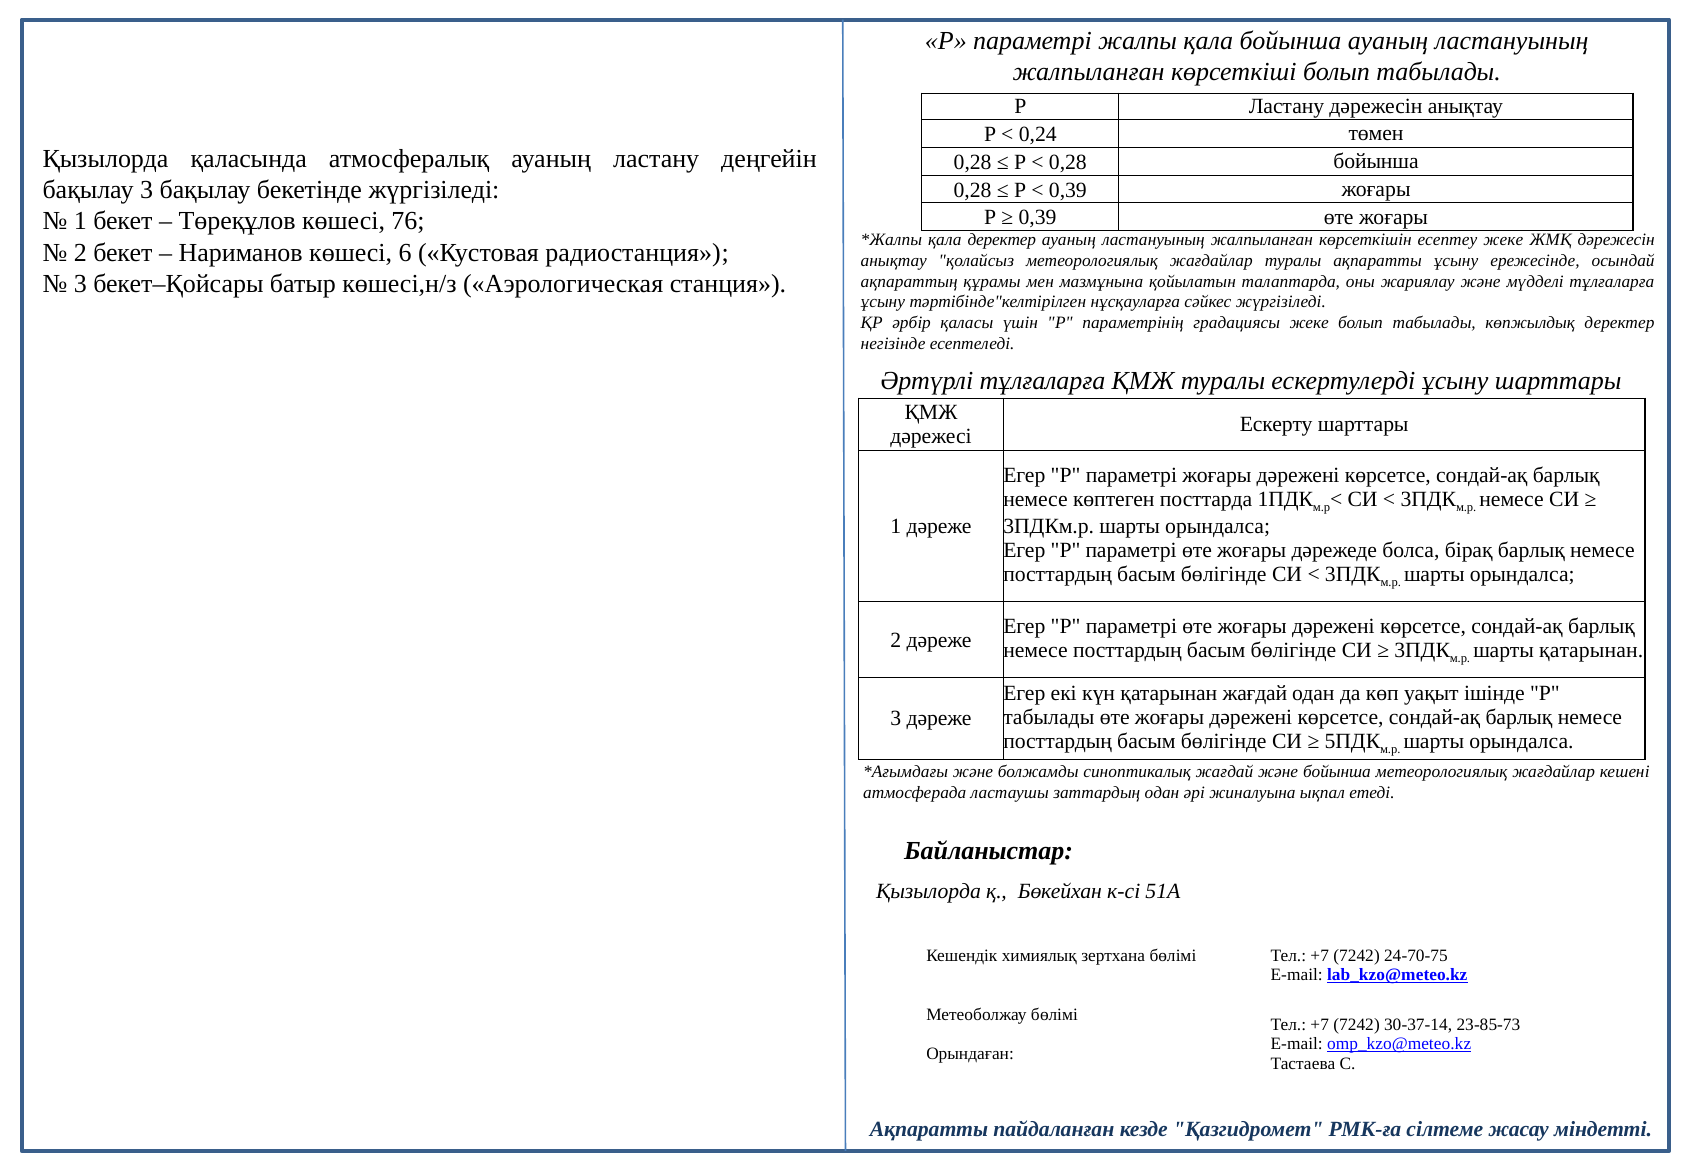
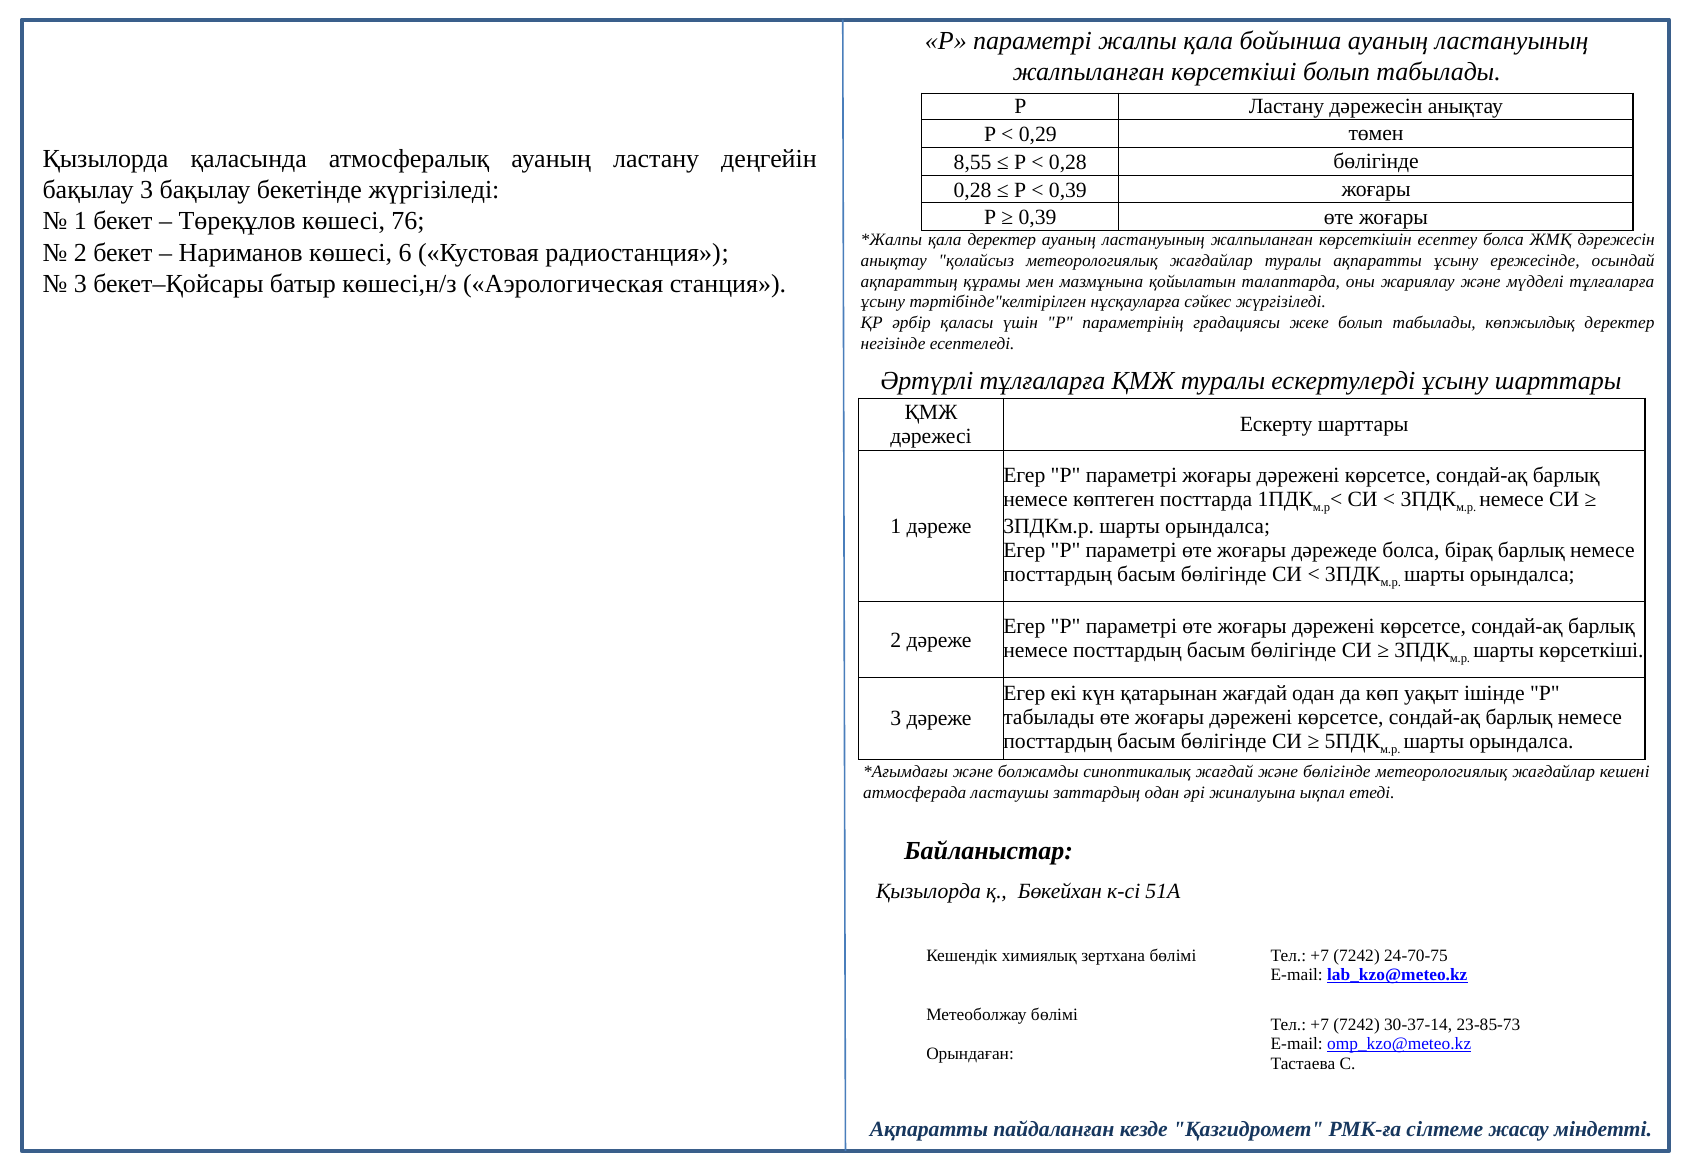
0,24: 0,24 -> 0,29 (1038, 134)
0,28: 0,28 -> 8,55 (973, 162)
0,28 бойынша: бойынша -> бөлігінде (1376, 161)
есептеу жеке: жеке -> болса (1503, 240)
шарты қатарынан: қатарынан -> көрсеткіші (1591, 650)
және бойынша: бойынша -> бөлігінде (1337, 772)
